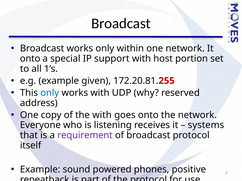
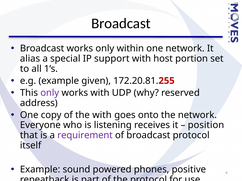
onto: onto -> alias (30, 59)
only colour: blue -> purple (50, 93)
systems: systems -> position (206, 125)
